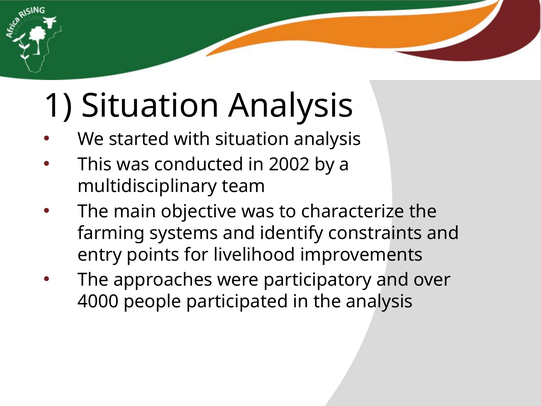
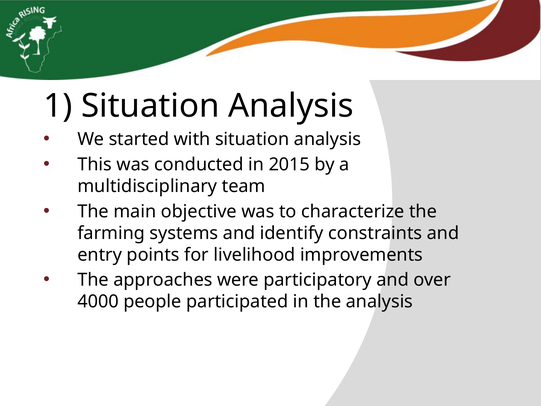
2002: 2002 -> 2015 (289, 164)
